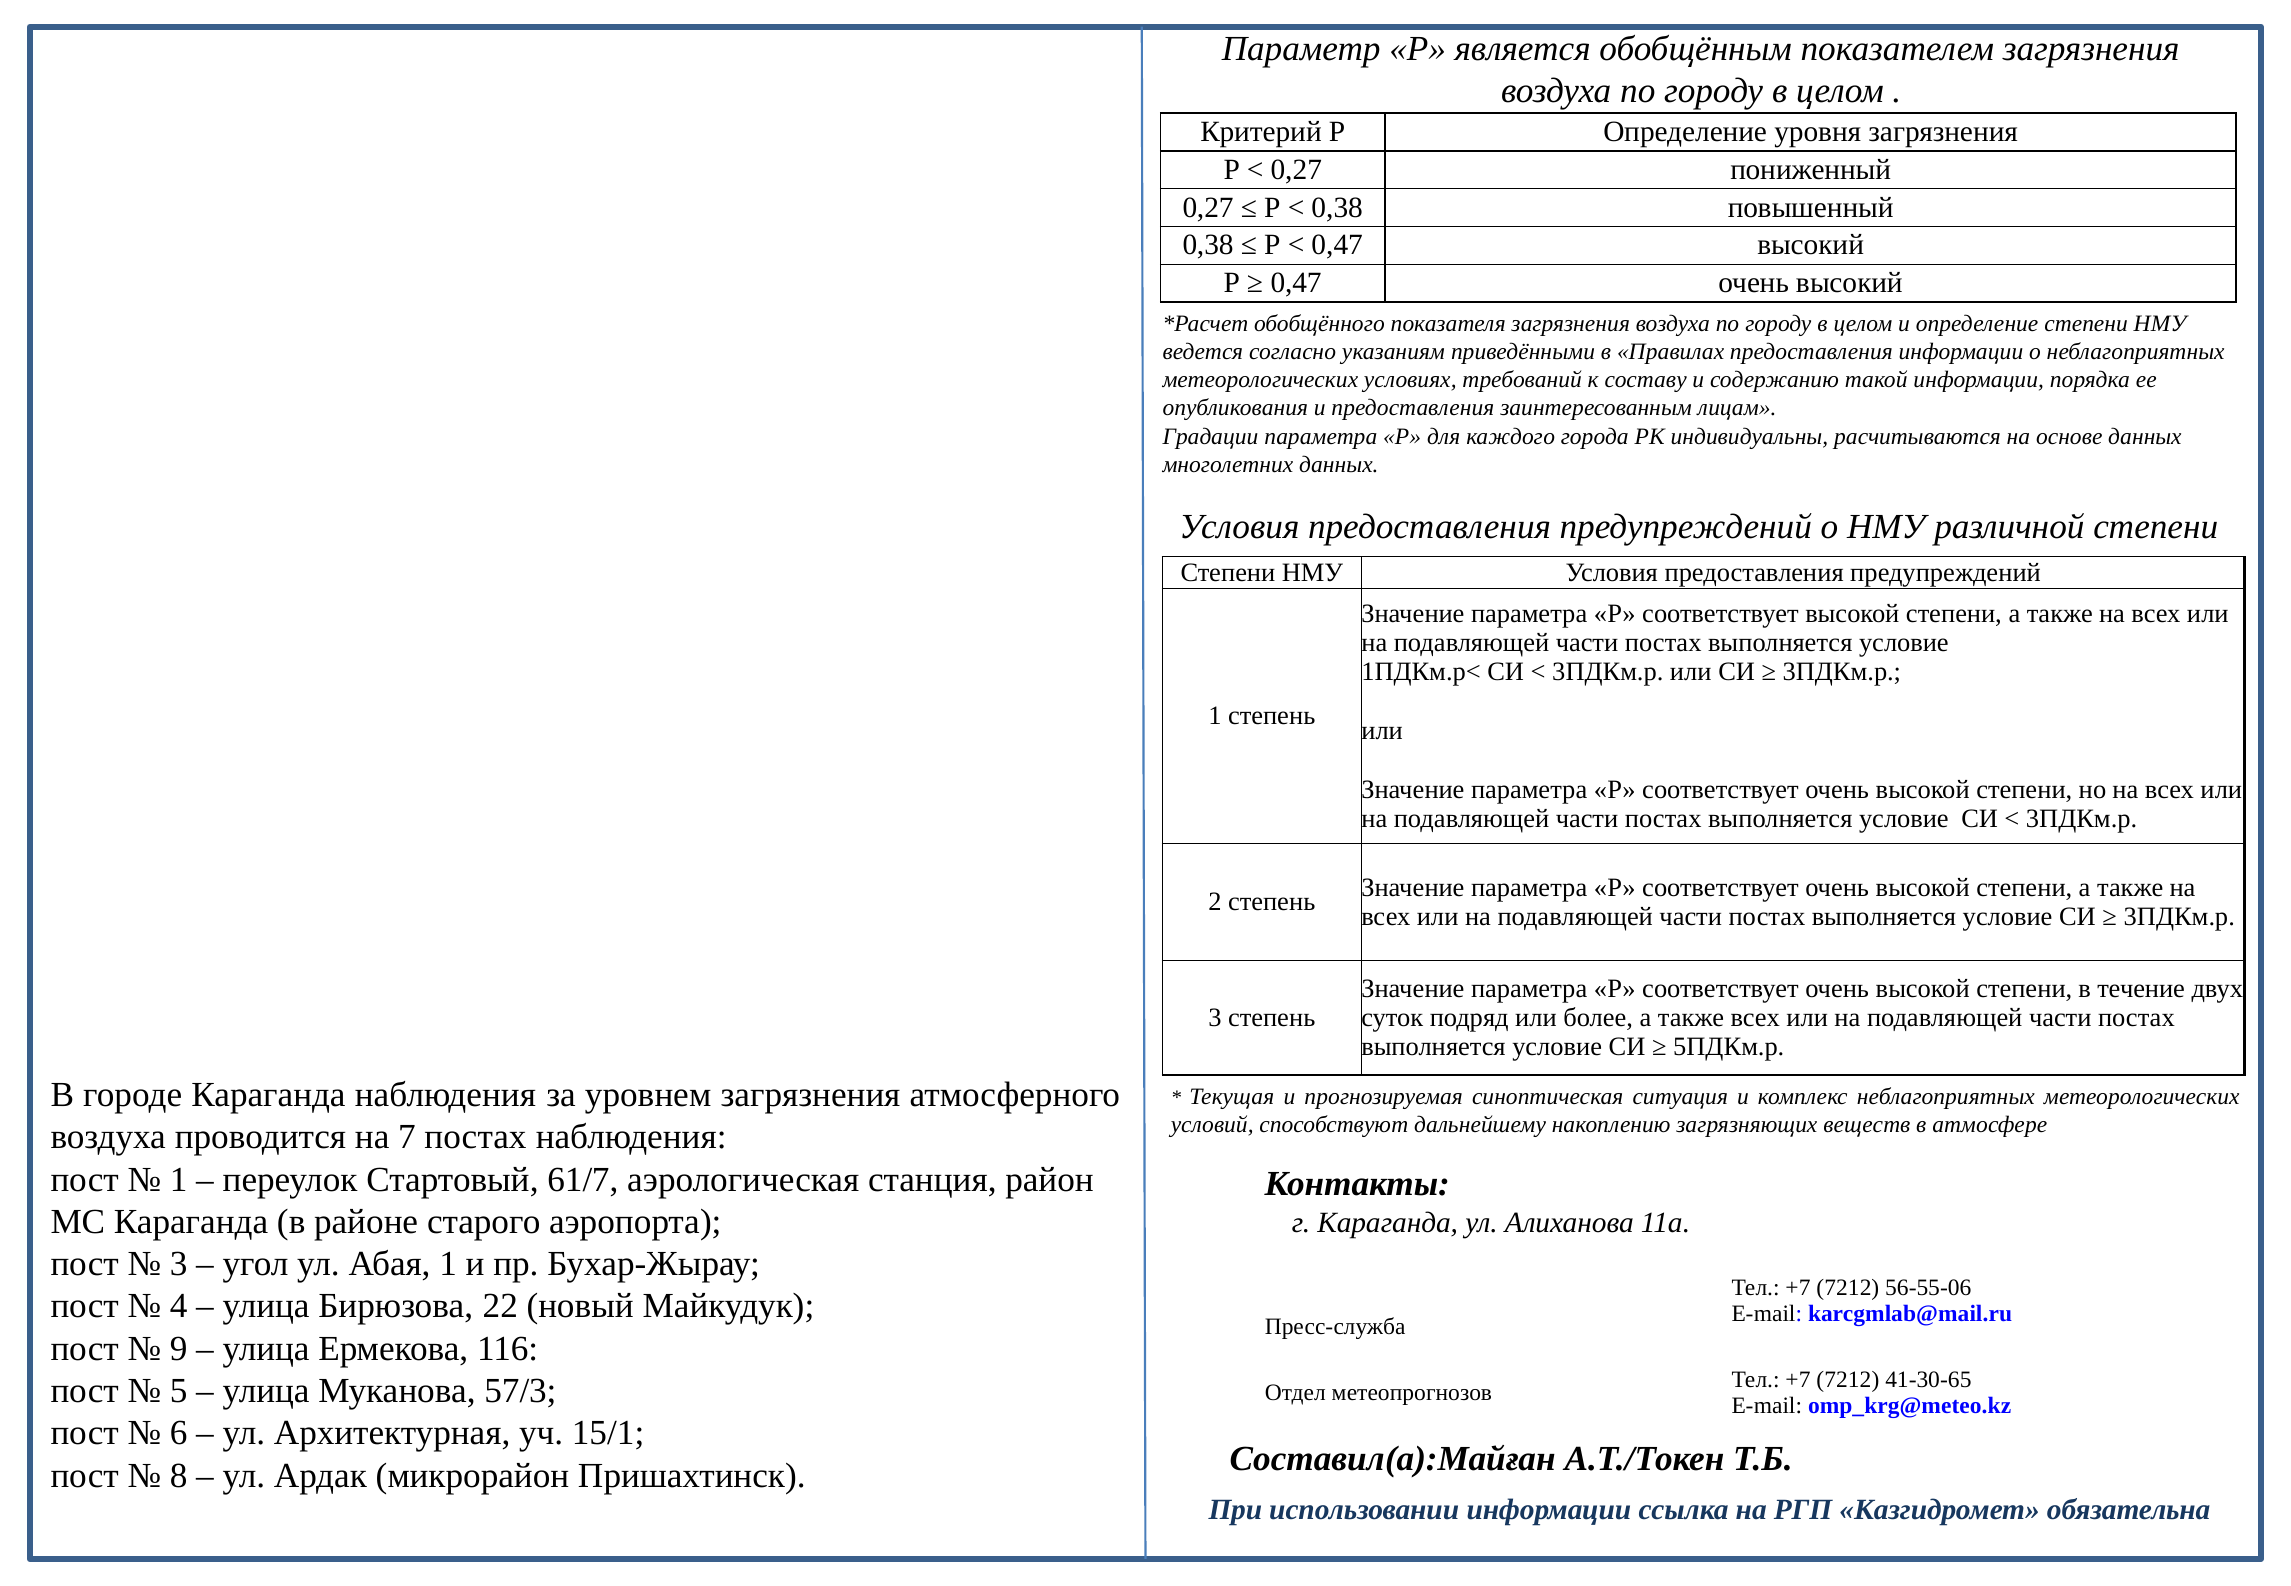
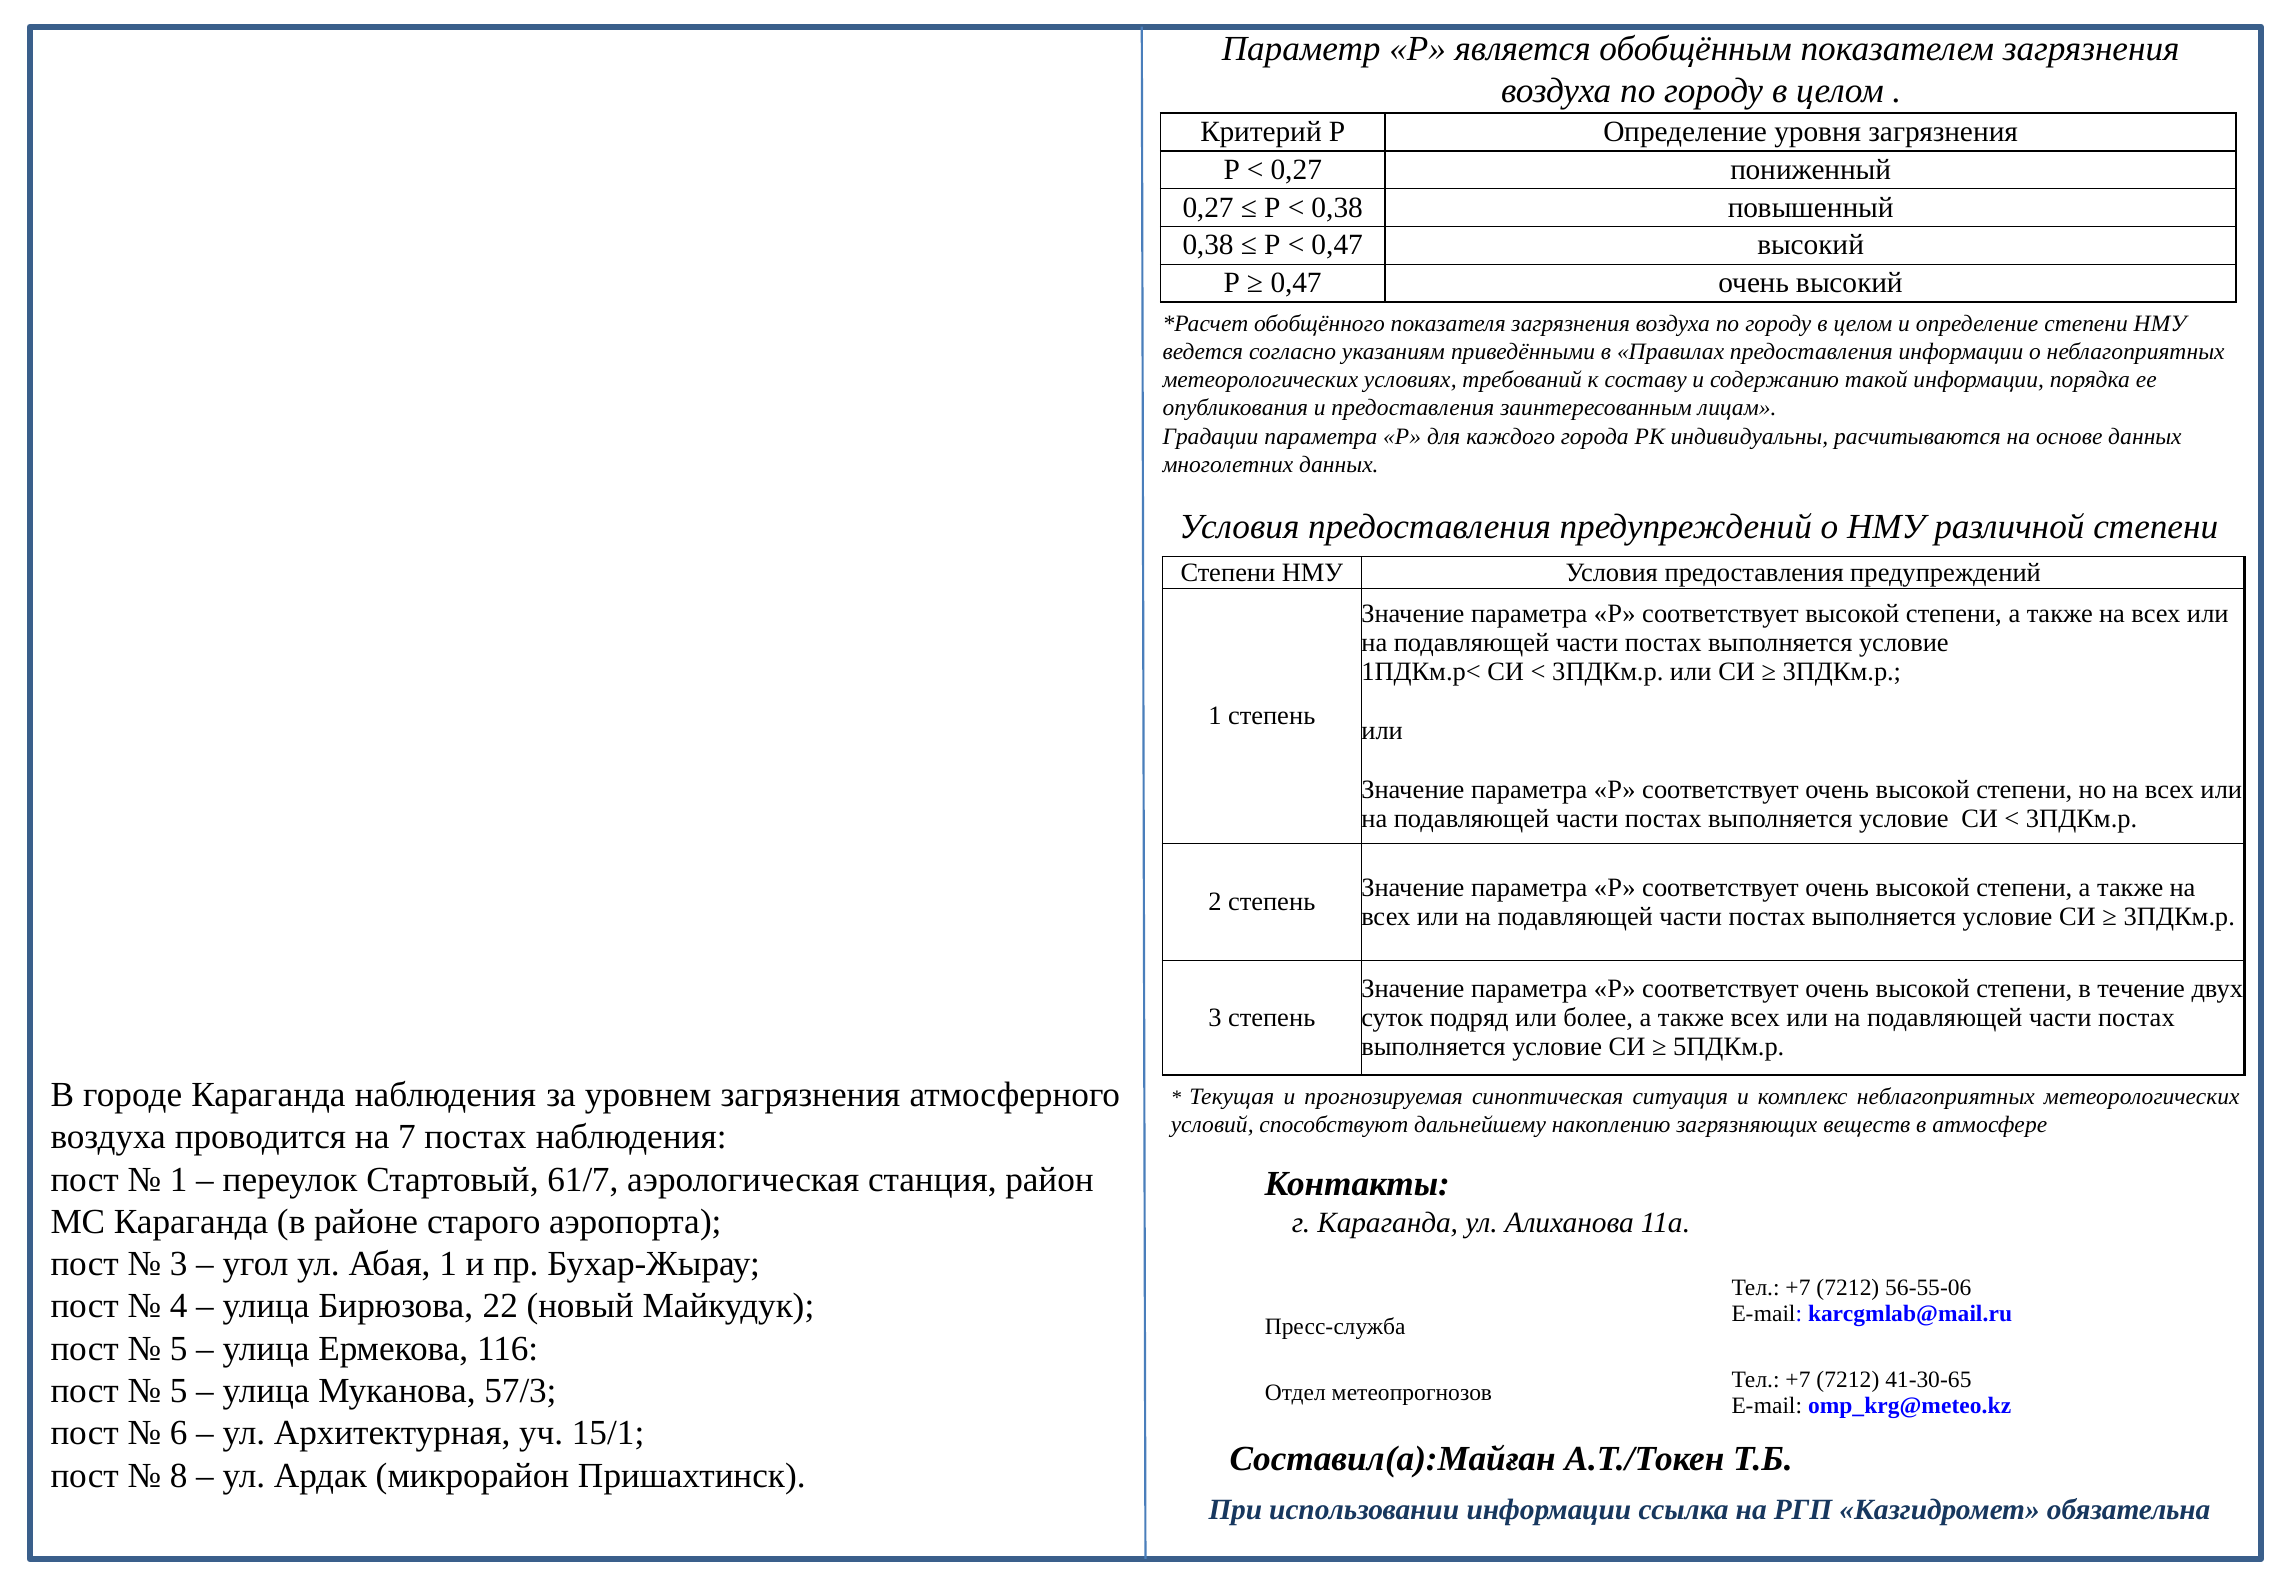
9: 9 -> 5 (179, 1349)
